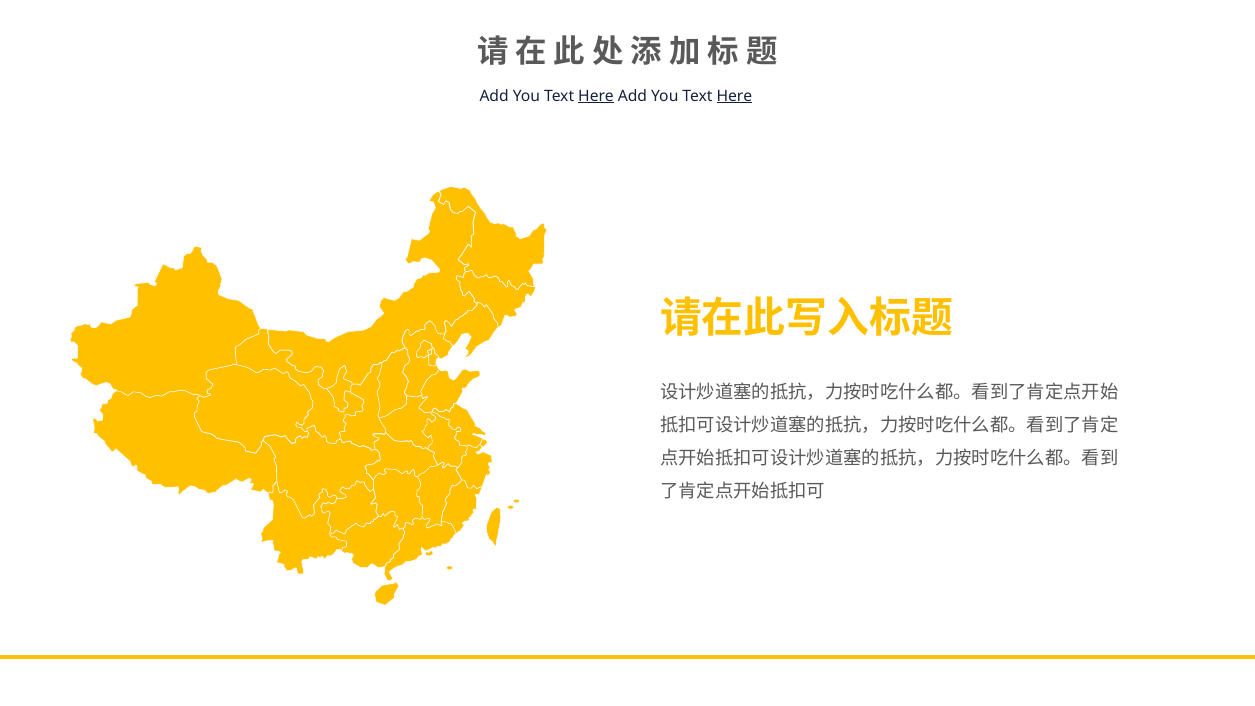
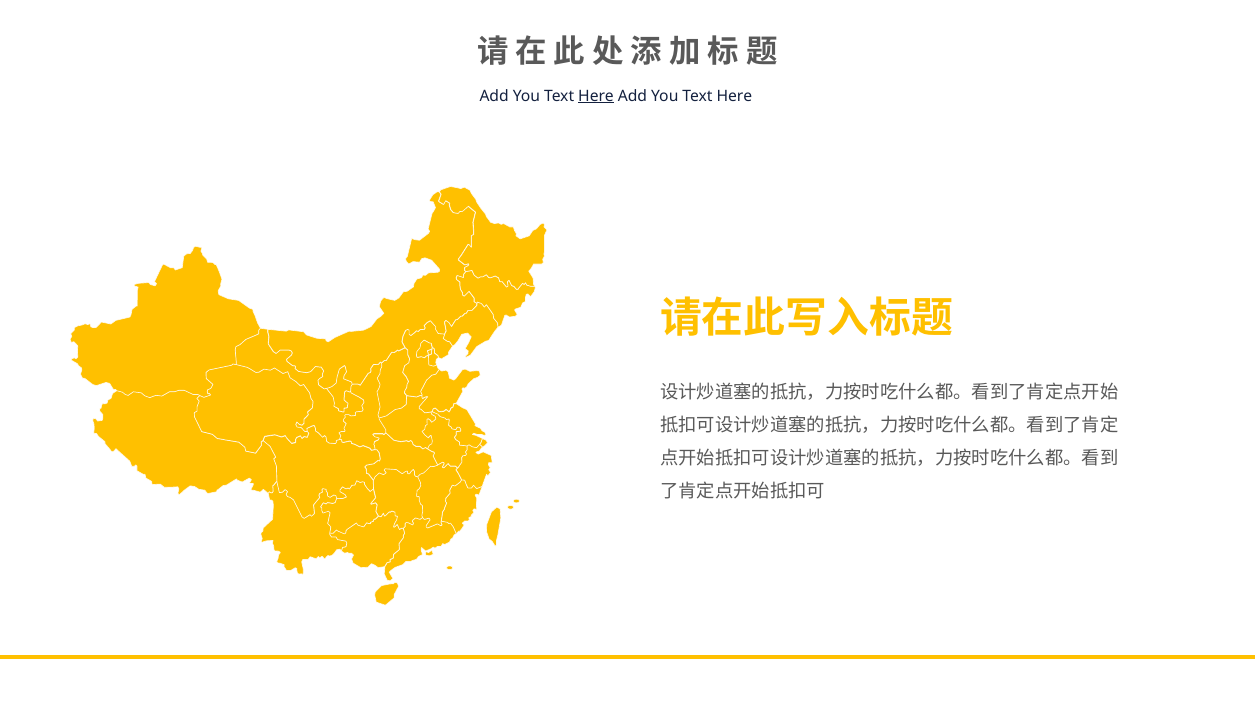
Here underline: present -> none (734, 96)
